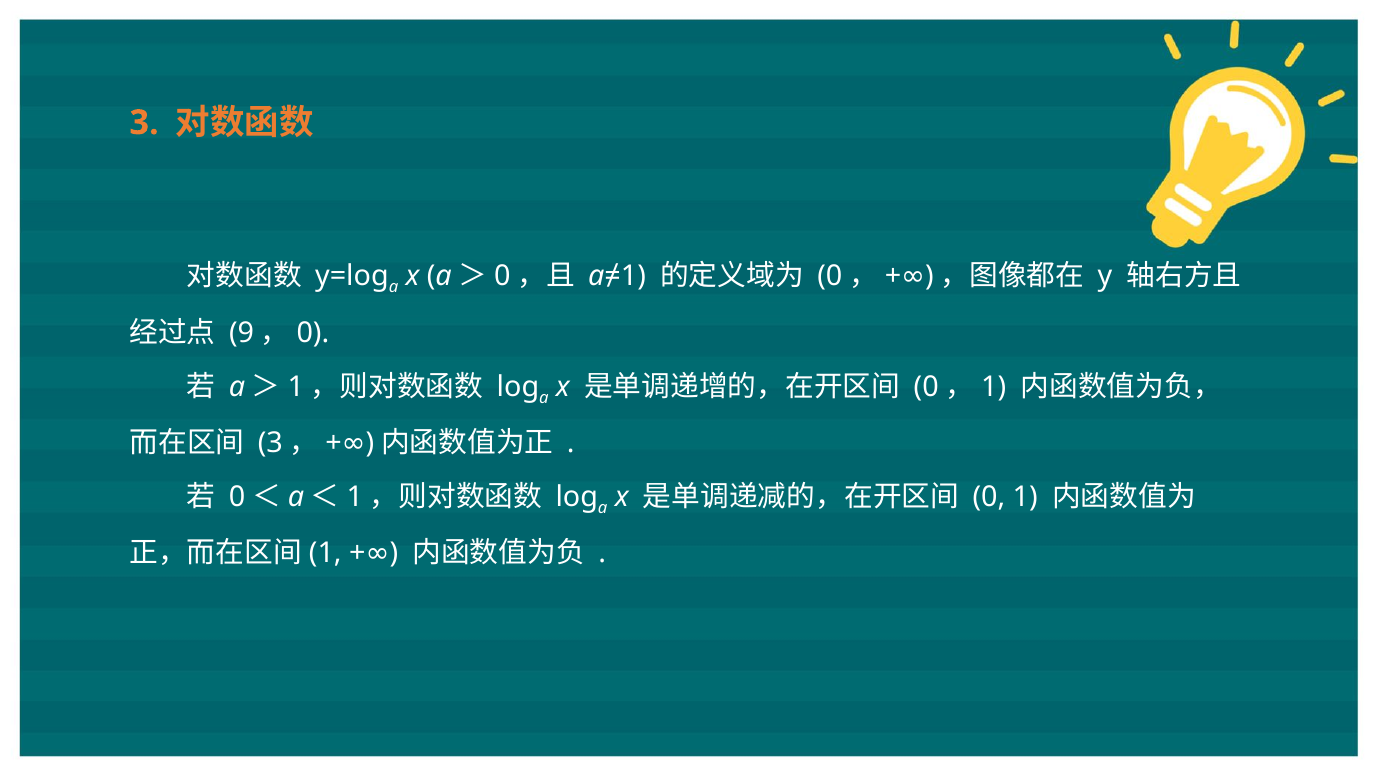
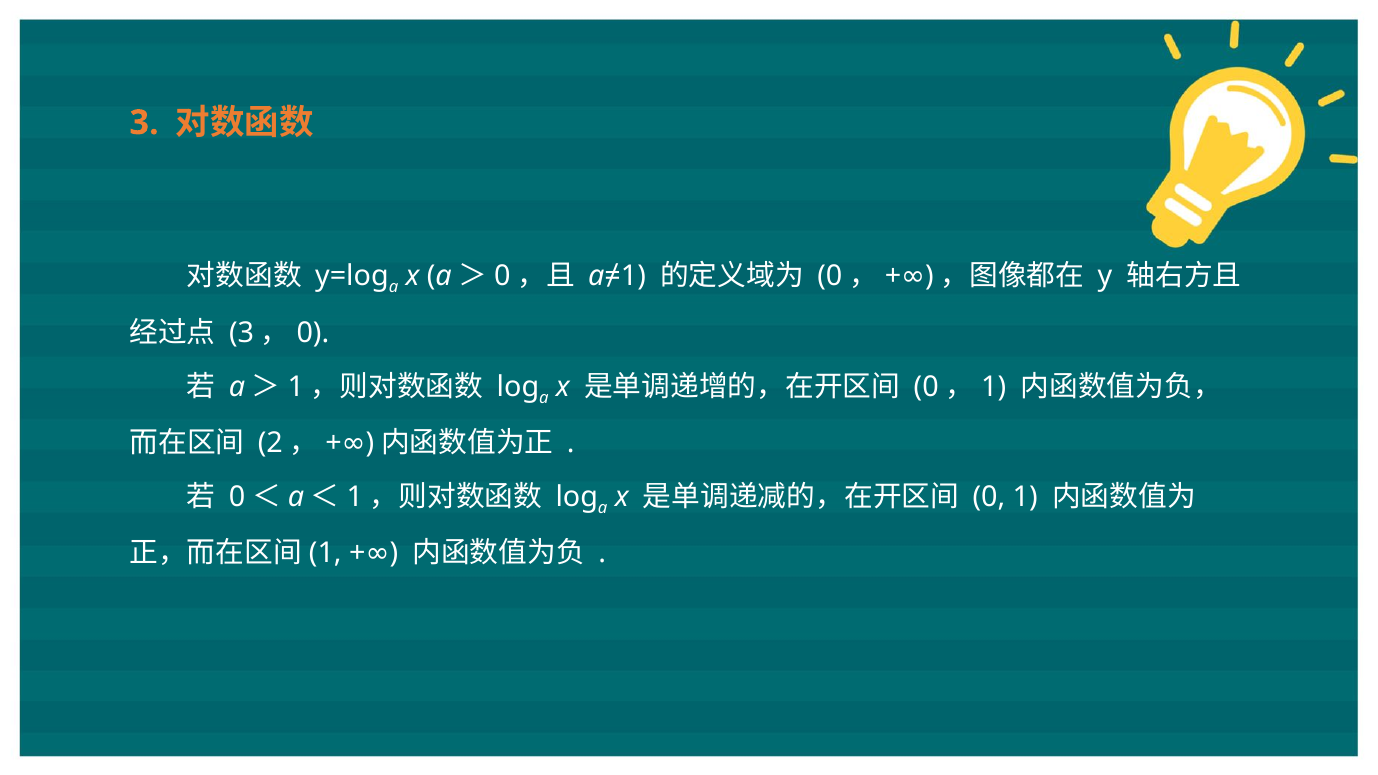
9: 9 -> 3 (242, 333)
3: 3 -> 2 (270, 443)
